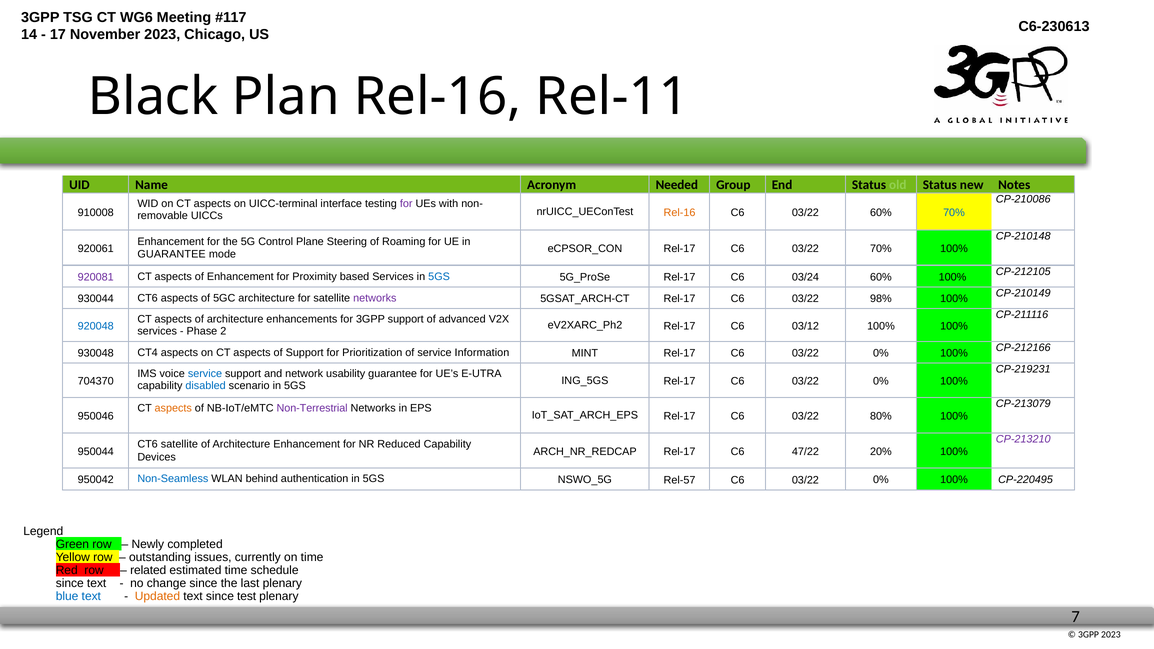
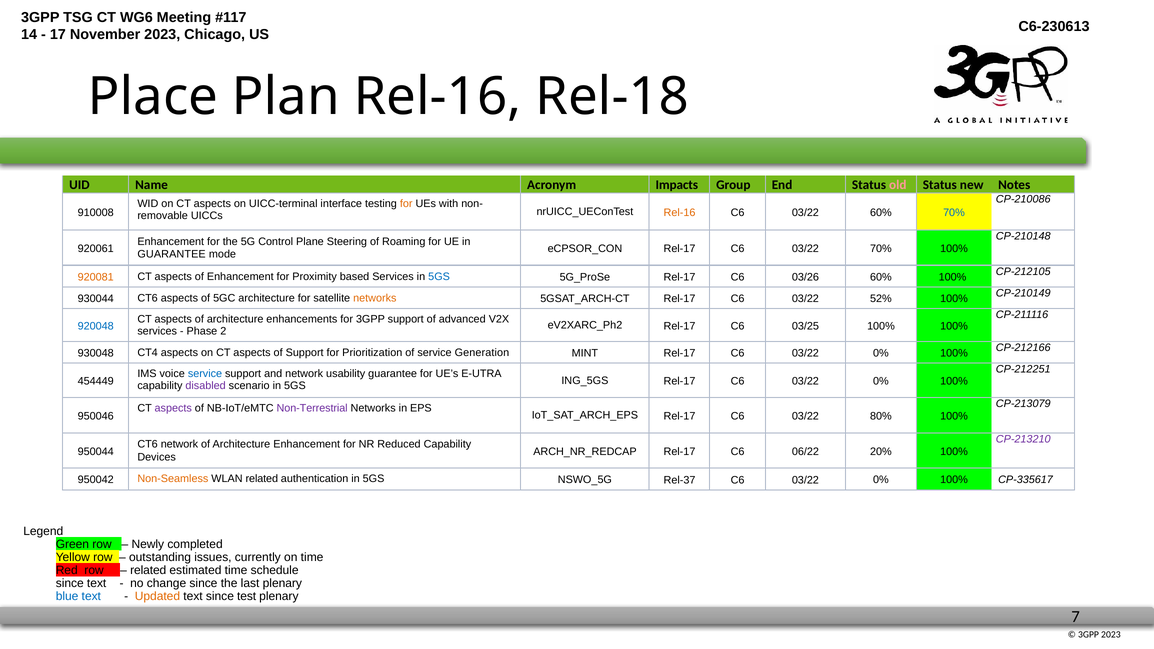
Black: Black -> Place (153, 97)
Rel-11: Rel-11 -> Rel-18 (612, 97)
Needed: Needed -> Impacts (677, 185)
old colour: light green -> pink (898, 185)
for colour: purple -> orange (406, 204)
920081 colour: purple -> orange (96, 277)
03/24: 03/24 -> 03/26 (805, 277)
networks colour: purple -> orange (375, 298)
98%: 98% -> 52% (881, 299)
03/12: 03/12 -> 03/25 (805, 326)
Information: Information -> Generation (482, 353)
CP-219231: CP-219231 -> CP-212251 (1023, 369)
704370: 704370 -> 454449 (96, 381)
disabled colour: blue -> purple (206, 386)
aspects colour: orange -> purple (173, 408)
CT6 satellite: satellite -> network (179, 444)
47/22: 47/22 -> 06/22 (805, 452)
Non-Seamless colour: blue -> orange (173, 479)
WLAN behind: behind -> related (262, 479)
Rel-57: Rel-57 -> Rel-37 (680, 480)
CP-220495: CP-220495 -> CP-335617 (1025, 480)
